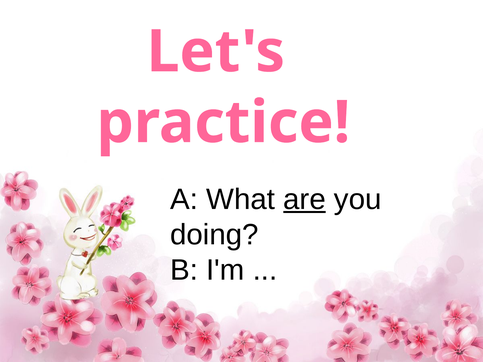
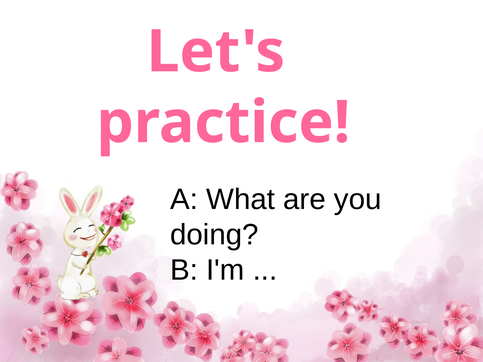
are underline: present -> none (305, 199)
